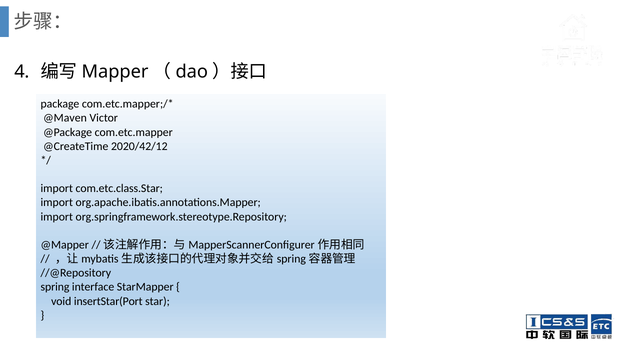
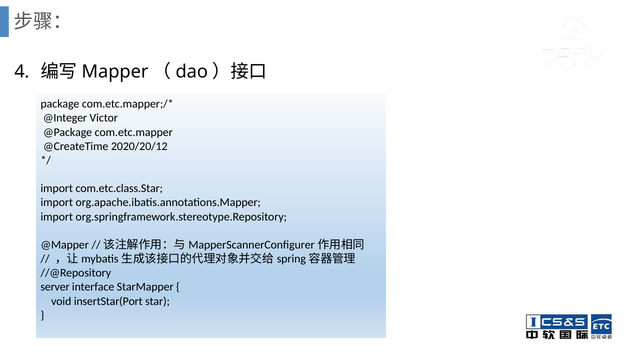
@Maven: @Maven -> @Integer (65, 118)
2020/42/12: 2020/42/12 -> 2020/20/12 (139, 146)
spring: spring -> server (55, 287)
